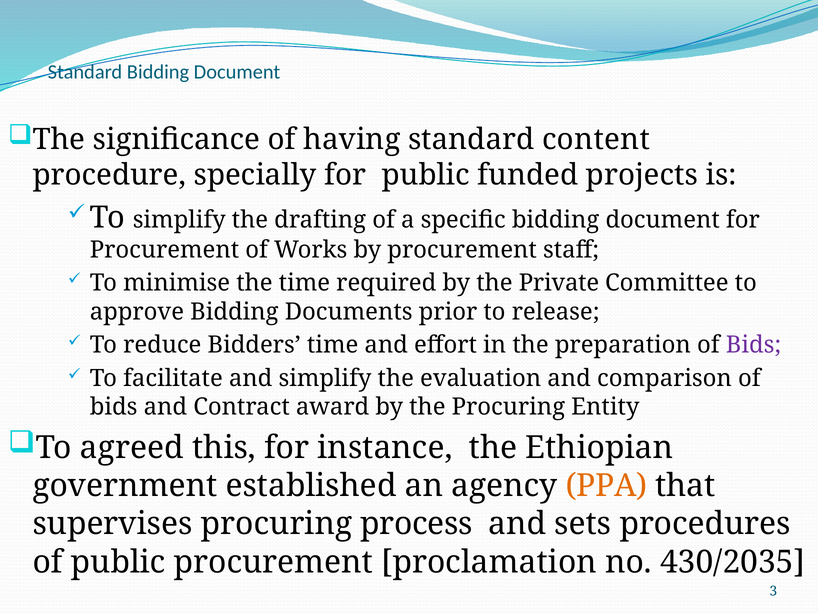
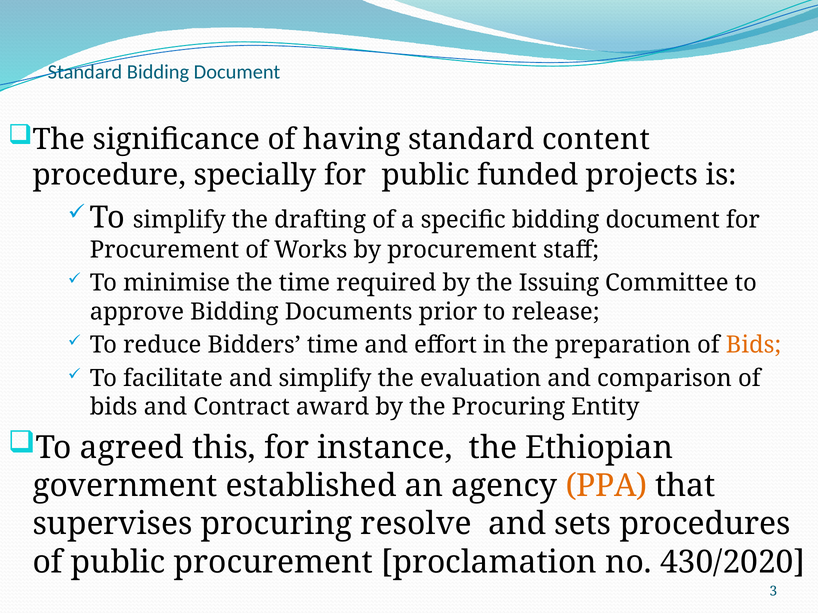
Private: Private -> Issuing (559, 283)
Bids colour: purple -> orange (754, 345)
process: process -> resolve (416, 524)
430/2035: 430/2035 -> 430/2020 (733, 563)
